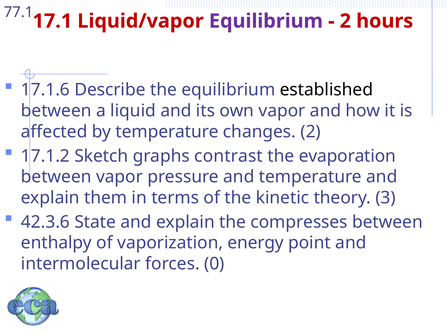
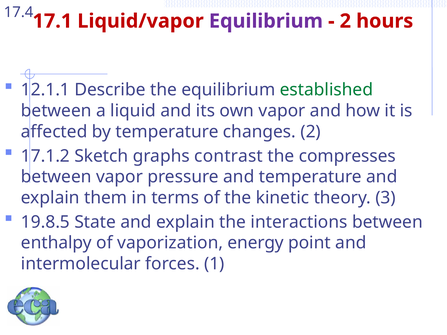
77.1: 77.1 -> 17.4 (19, 12)
17.1.6: 17.1.6 -> 12.1.1 (45, 90)
established colour: black -> green (326, 90)
evaporation: evaporation -> compresses (347, 156)
42.3.6: 42.3.6 -> 19.8.5 (45, 222)
compresses: compresses -> interactions (299, 222)
0: 0 -> 1 (214, 264)
